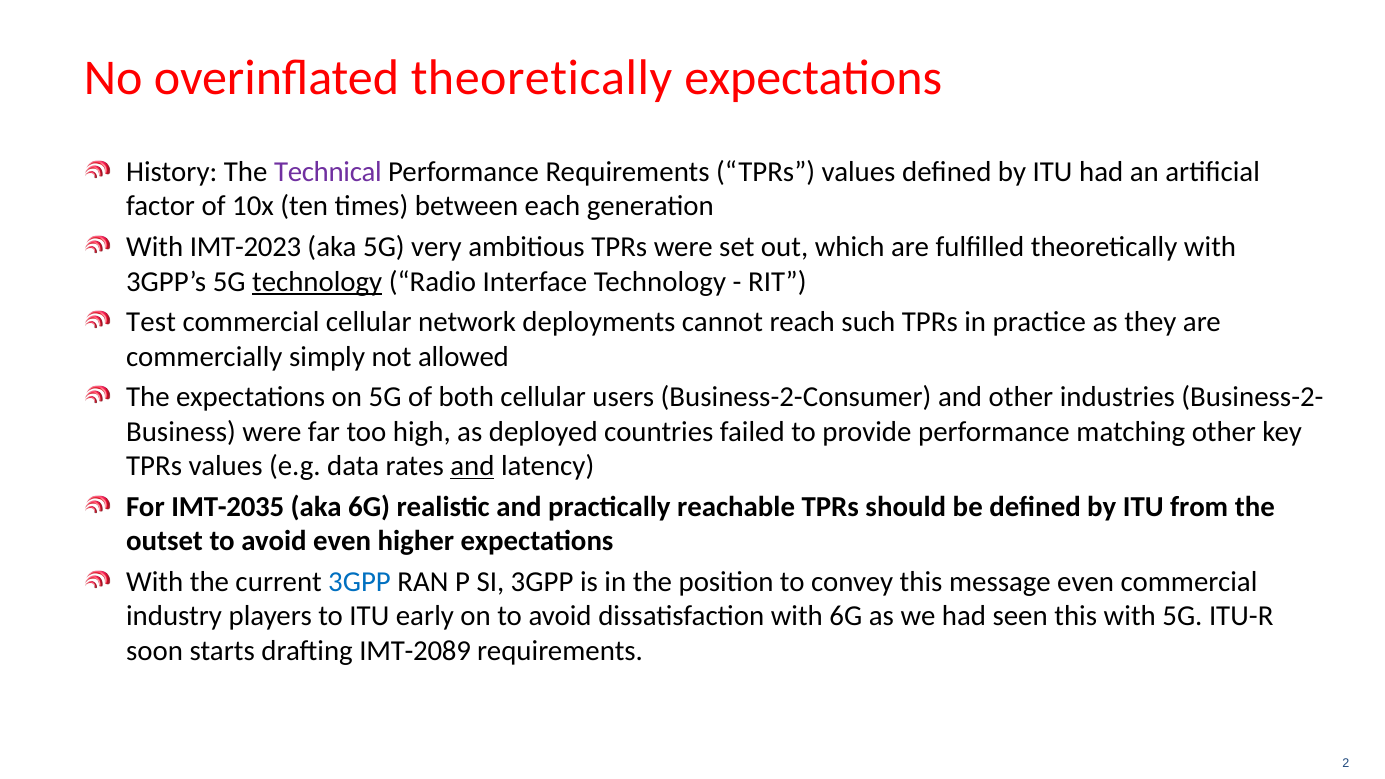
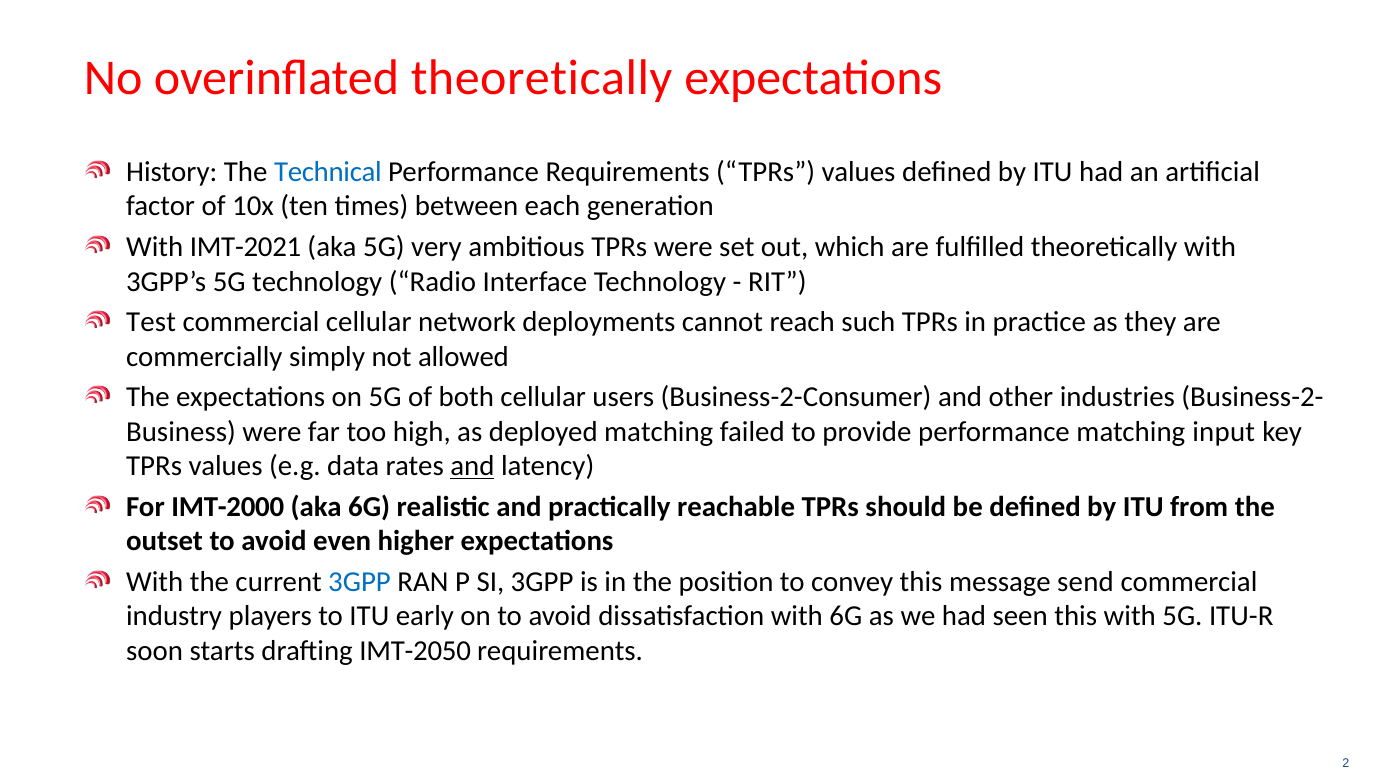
Technical colour: purple -> blue (328, 172)
IMT-2023: IMT-2023 -> IMT-2021 (246, 247)
technology underline: present -> none (317, 282)
deployed countries: countries -> matching (659, 432)
matching other: other -> input (1224, 432)
IMT-2035: IMT-2035 -> IMT-2000 (228, 507)
message even: even -> send (1086, 582)
IMT-2089: IMT-2089 -> IMT-2050 (415, 651)
